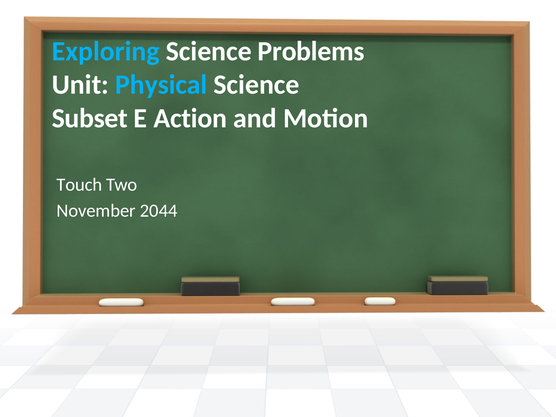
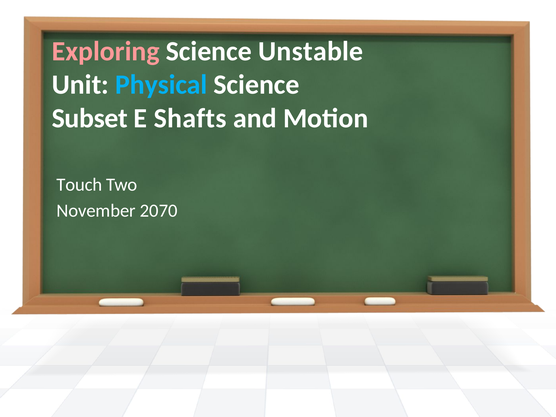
Exploring colour: light blue -> pink (106, 51)
Problems: Problems -> Unstable (311, 51)
Action: Action -> Shafts (190, 118)
2044: 2044 -> 2070 (159, 211)
